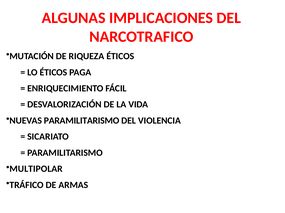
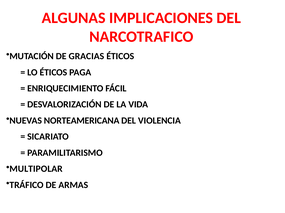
RIQUEZA: RIQUEZA -> GRACIAS (86, 56)
NUEVAS PARAMILITARISMO: PARAMILITARISMO -> NORTEAMERICANA (82, 121)
